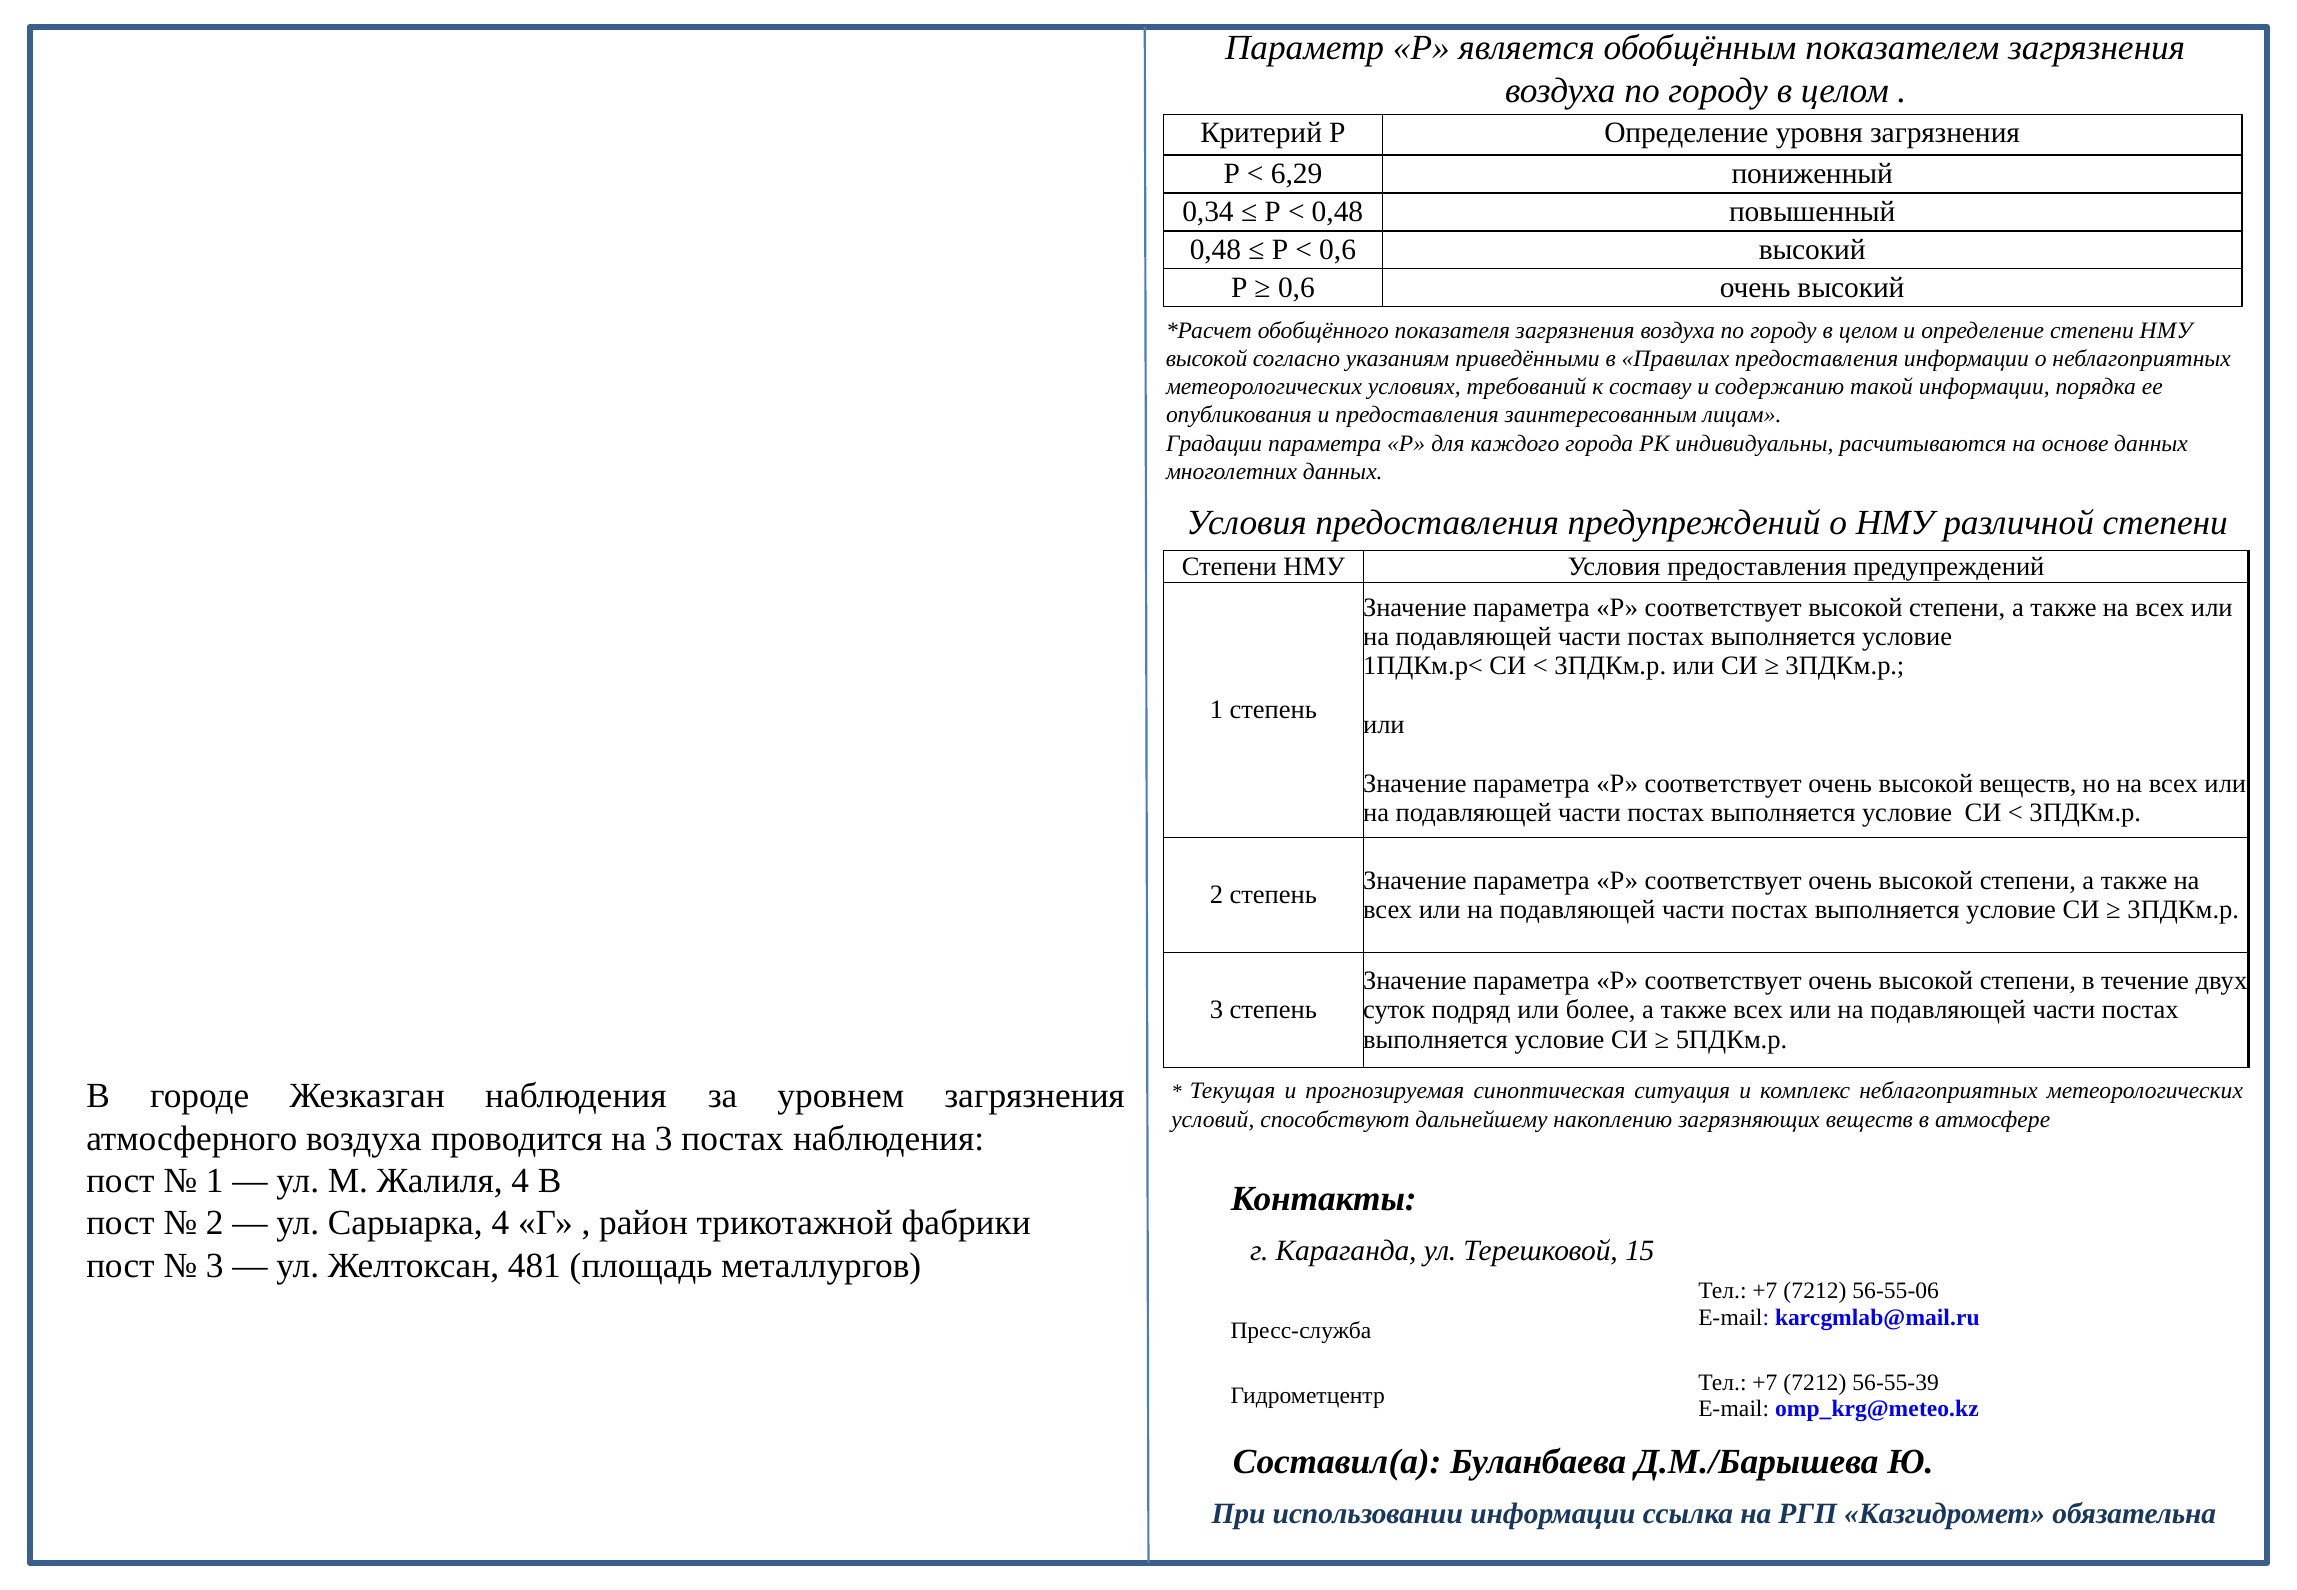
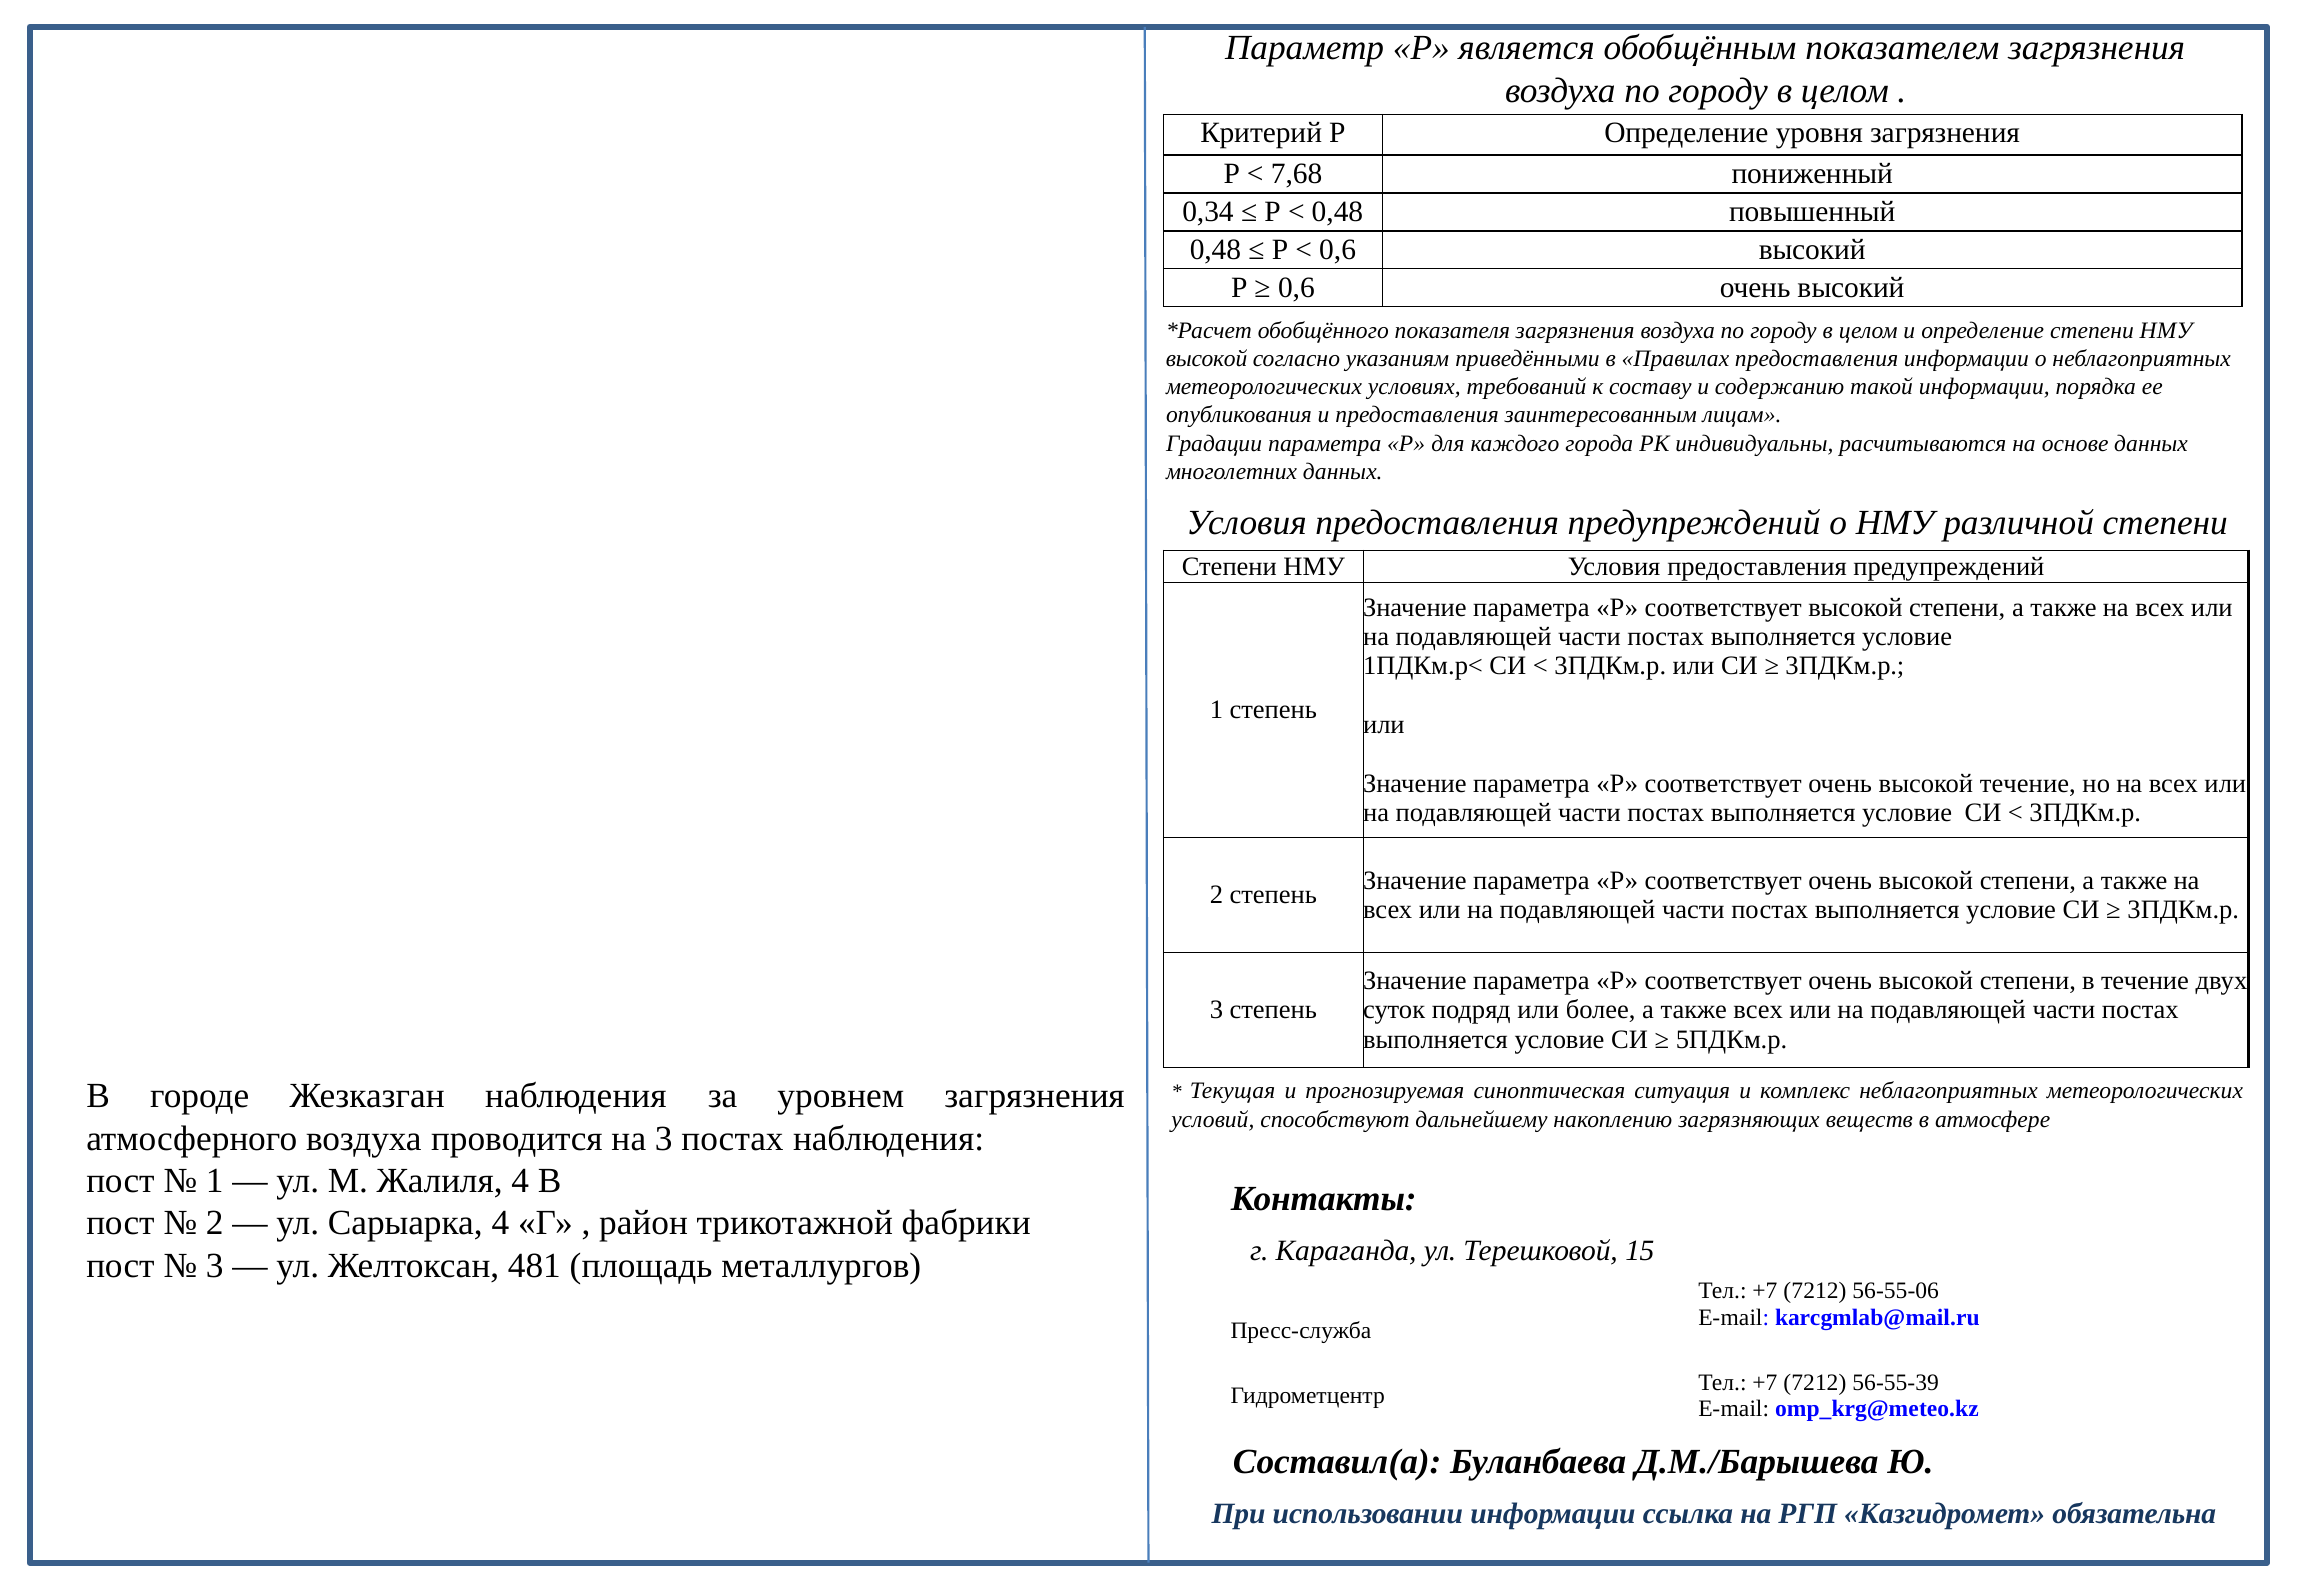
6,29: 6,29 -> 7,68 (1297, 174)
высокой веществ: веществ -> течение (2028, 784)
